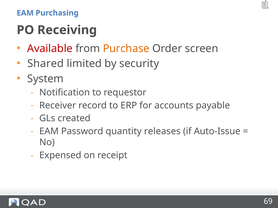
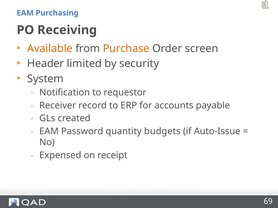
Available colour: red -> orange (50, 49)
Shared: Shared -> Header (46, 64)
releases: releases -> budgets (162, 132)
